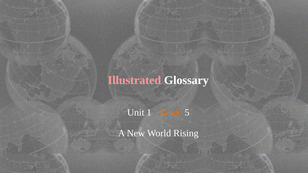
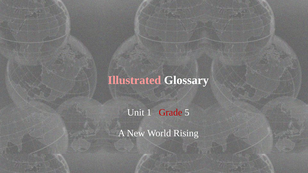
Grade colour: orange -> red (170, 113)
